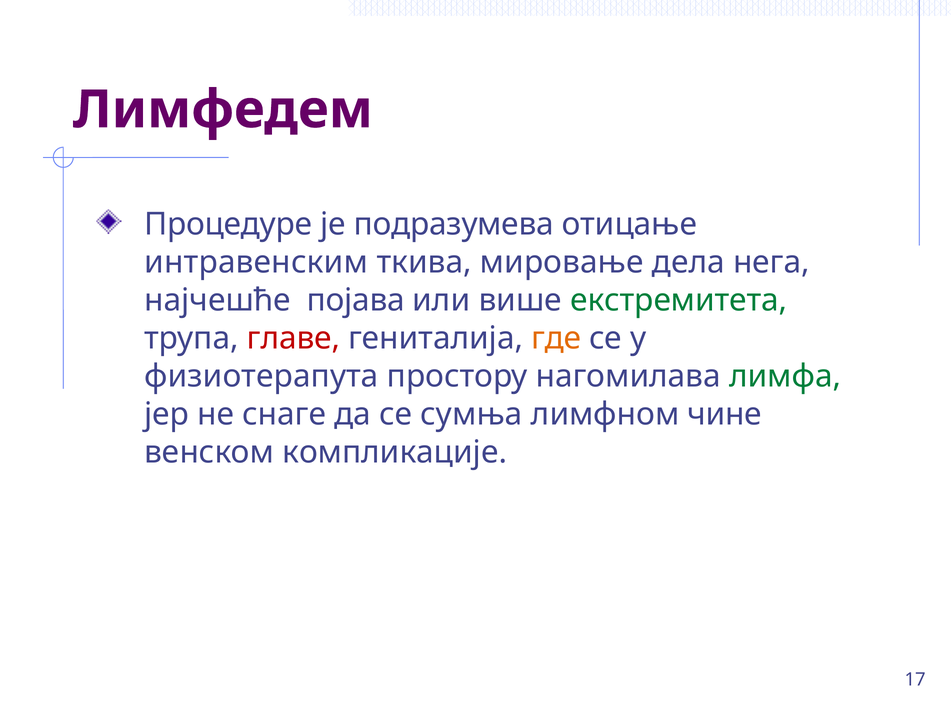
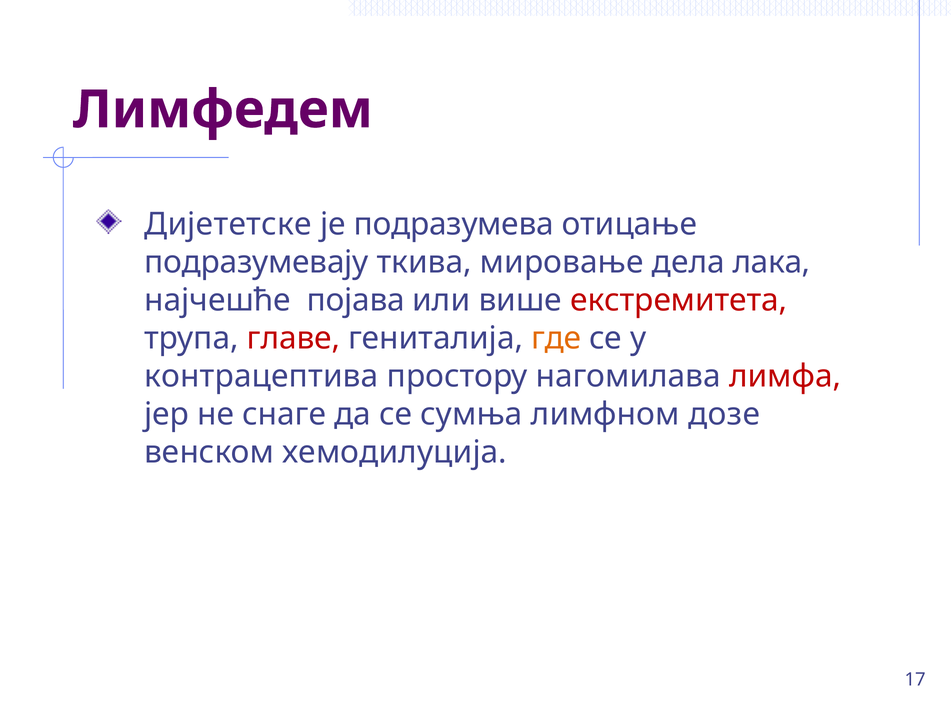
Процедуре: Процедуре -> Дијететске (228, 224)
интравенским: интравенским -> подразумевају (256, 262)
нега: нега -> лака (772, 262)
екстремитета colour: green -> red (679, 300)
физиотерапута: физиотерапута -> контрацептива (261, 376)
лимфа colour: green -> red (785, 376)
чине: чине -> дозе (724, 414)
компликације: компликације -> хемодилуција (395, 452)
